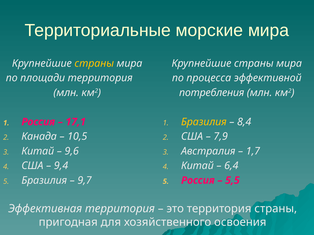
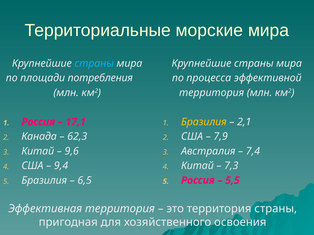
страны colour: yellow -> light blue (94, 64)
площади территория: территория -> потребления (100, 78)
потребления: потребления -> территория (212, 93)
8,4: 8,4 -> 2,1 (244, 122)
10,5: 10,5 -> 62,3 (77, 137)
1,7: 1,7 -> 7,4 (253, 151)
6,4: 6,4 -> 7,3 (231, 166)
9,7: 9,7 -> 6,5 (85, 181)
